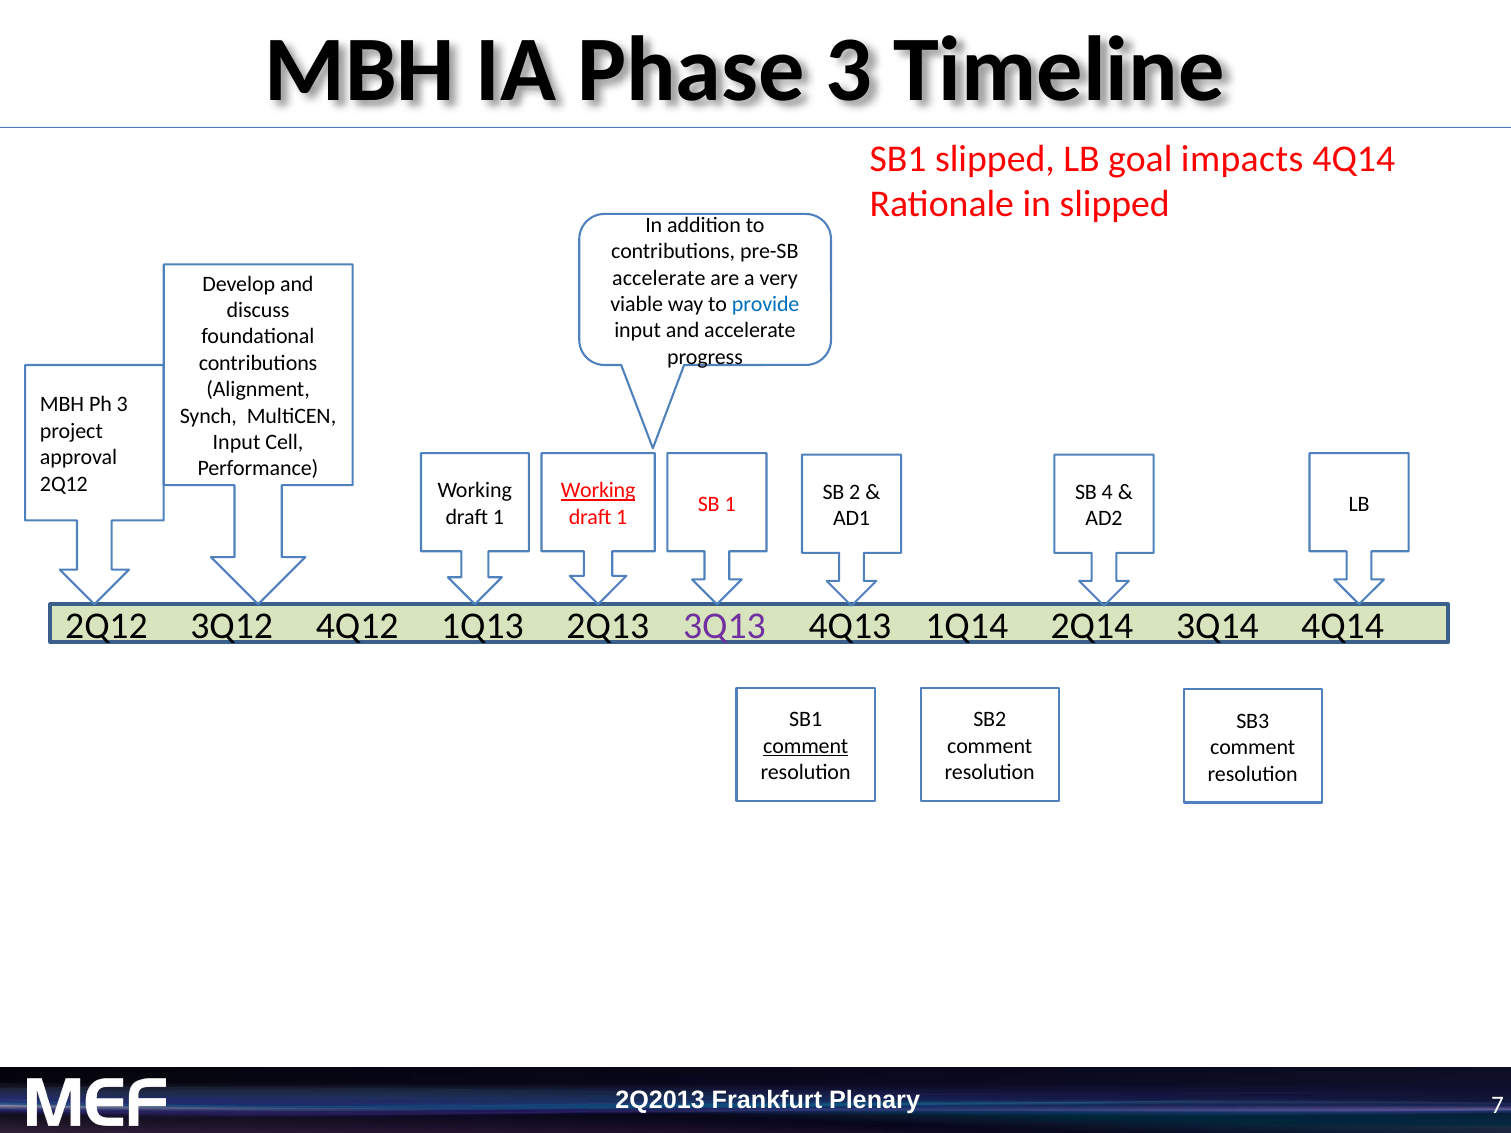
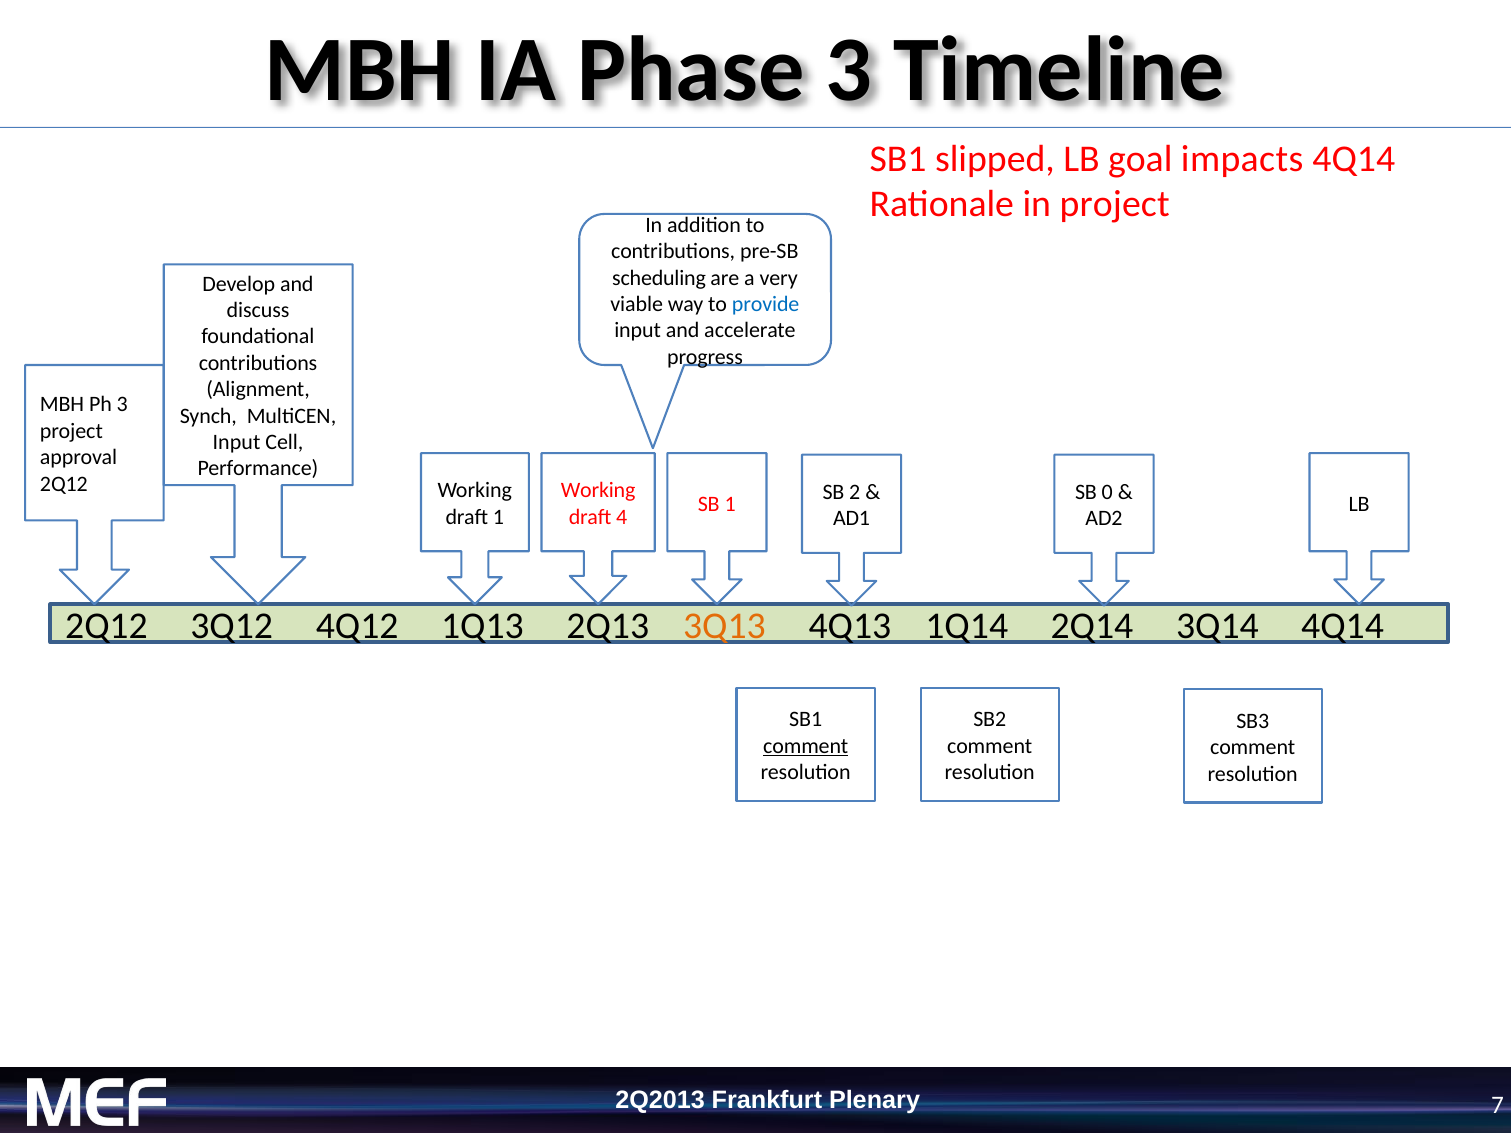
in slipped: slipped -> project (1115, 204)
accelerate: accelerate -> scheduling (659, 278)
Working underline: present -> none (598, 491)
4: 4 -> 0 (1107, 492)
1: 1 -> 4 (622, 517)
3Q13 colour: purple -> orange (724, 626)
